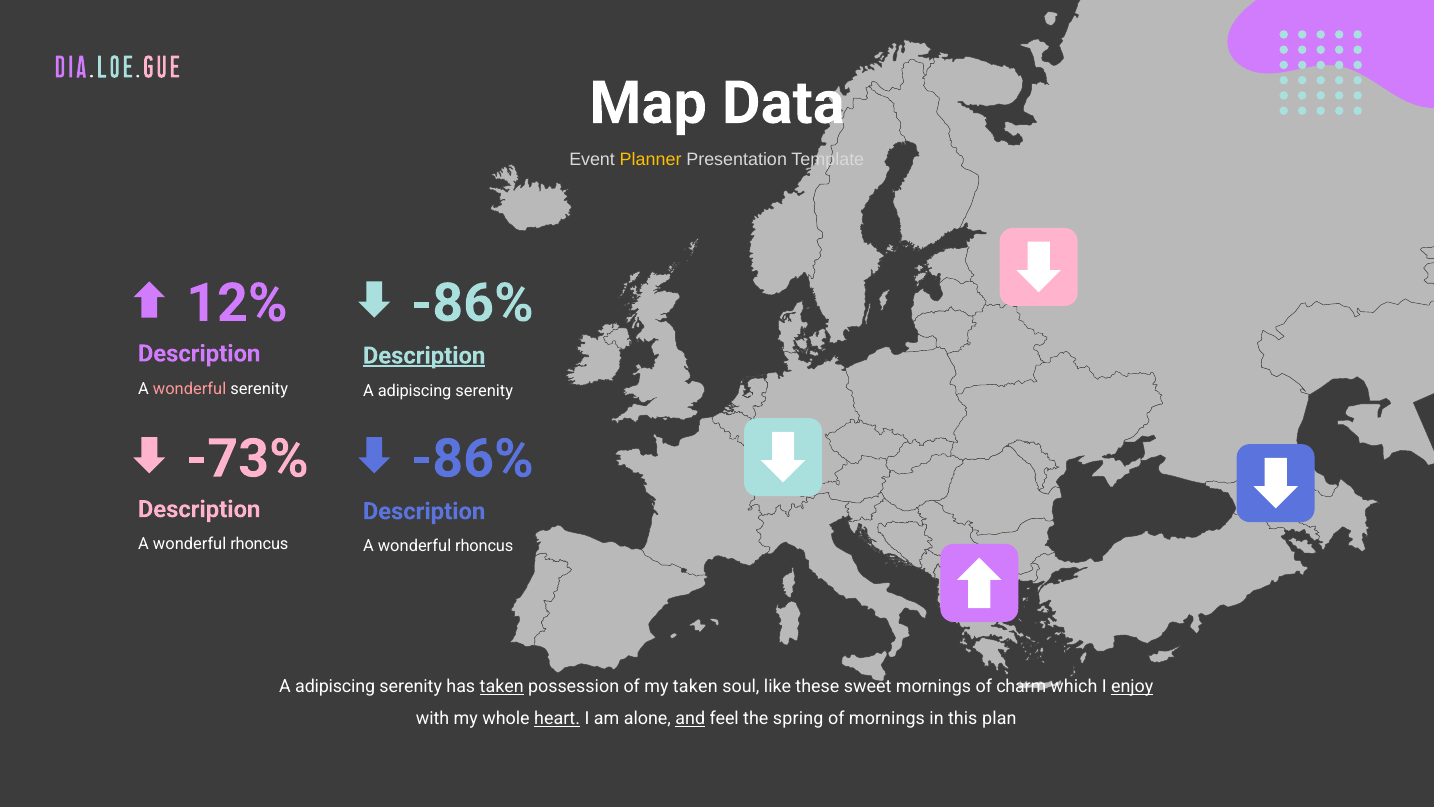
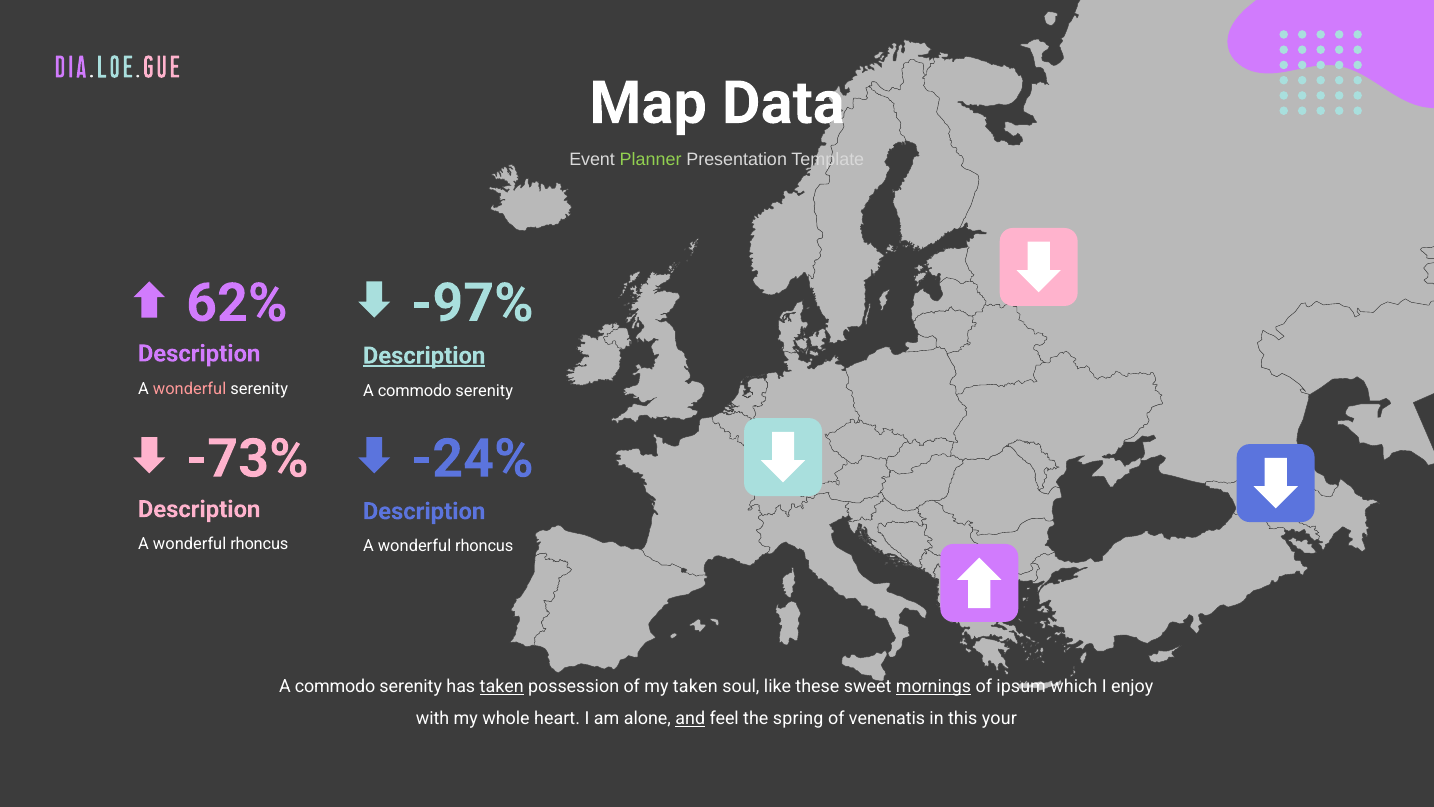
Planner colour: yellow -> light green (651, 159)
12%: 12% -> 62% (237, 303)
-86%: -86% -> -97% (472, 303)
adipiscing: adipiscing -> commodo (415, 391)
-86%: -86% -> -24% (472, 459)
adipiscing: adipiscing -> commodo (335, 686)
mornings underline: none -> present (933, 686)
charm: charm -> ipsum (1021, 686)
enjoy underline: present -> none (1132, 686)
heart underline: present -> none (557, 719)
of mornings: mornings -> venenatis (887, 719)
plan: plan -> your (999, 719)
